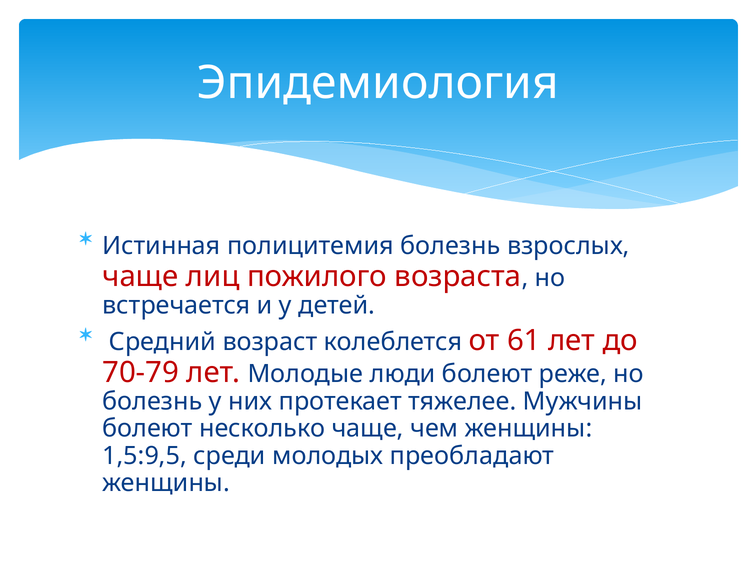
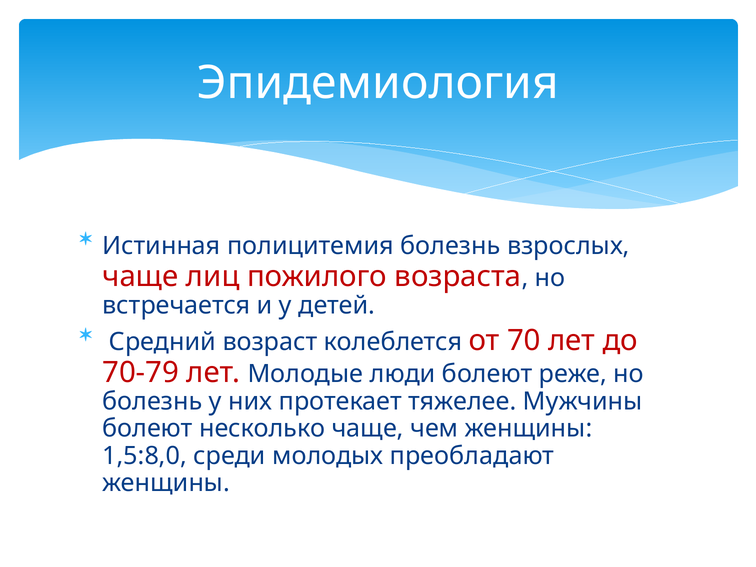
61: 61 -> 70 (524, 341)
1,5:9,5: 1,5:9,5 -> 1,5:8,0 (145, 456)
